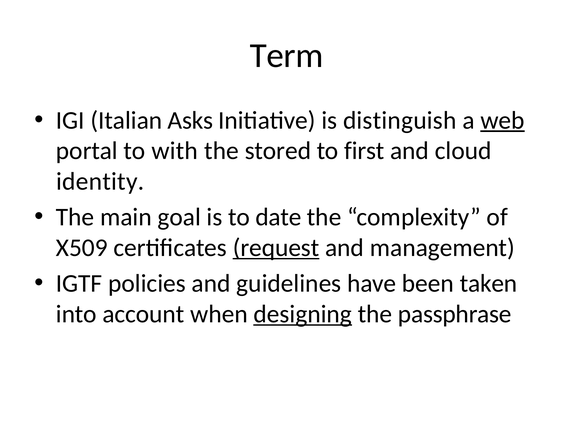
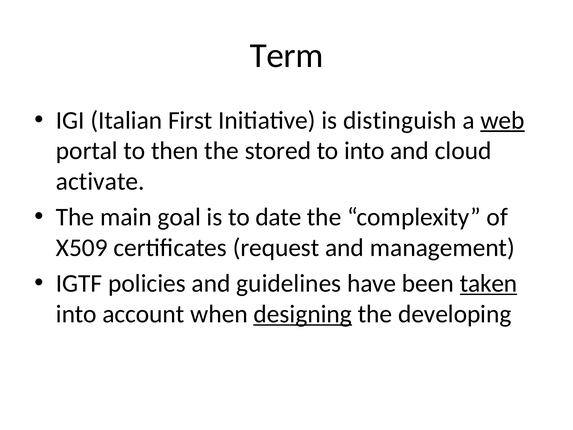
Asks: Asks -> First (190, 120)
with: with -> then (175, 151)
to first: first -> into (364, 151)
identity: identity -> activate (100, 181)
request underline: present -> none (276, 248)
taken underline: none -> present (489, 283)
passphrase: passphrase -> developing (455, 314)
